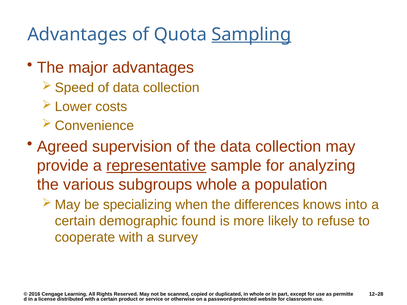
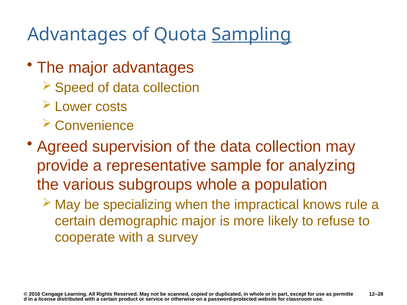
representative underline: present -> none (156, 166)
differences: differences -> impractical (267, 205)
into: into -> rule (356, 205)
demographic found: found -> major (199, 221)
